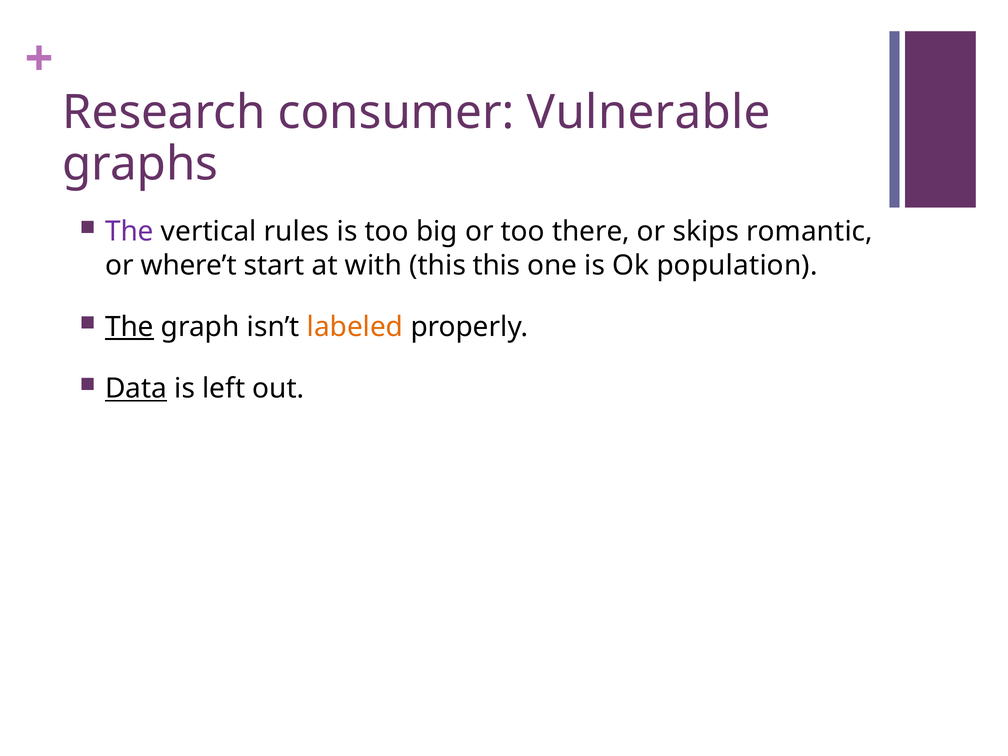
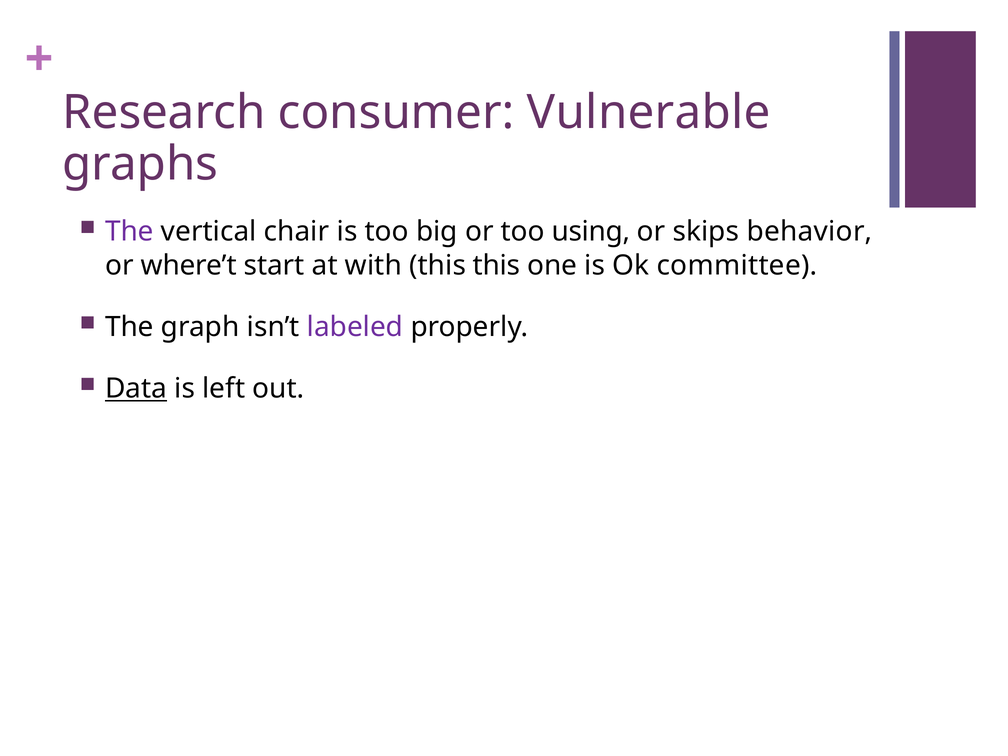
rules: rules -> chair (297, 232)
there: there -> using (591, 232)
romantic: romantic -> behavior (809, 232)
population: population -> committee (737, 265)
The underline: present -> none (129, 327)
labeled colour: orange -> purple (355, 327)
